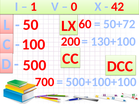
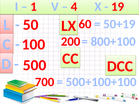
0: 0 -> 4 (74, 7)
42: 42 -> 19 (118, 7)
50+72: 50+72 -> 50+19 (119, 24)
130+100: 130+100 -> 800+100 (113, 42)
